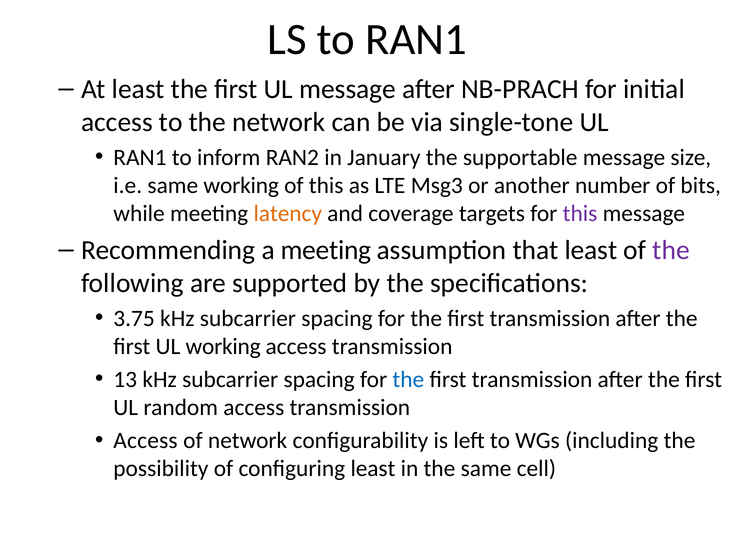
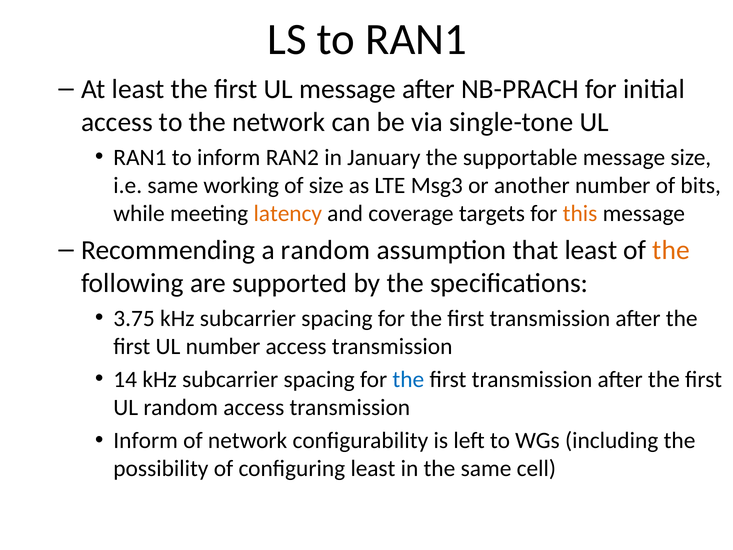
of this: this -> size (326, 185)
this colour: purple -> orange (580, 213)
a meeting: meeting -> random (326, 250)
the colour: purple -> orange (671, 250)
UL working: working -> number (223, 346)
13: 13 -> 14 (125, 379)
Access: Access -> Inform (146, 440)
